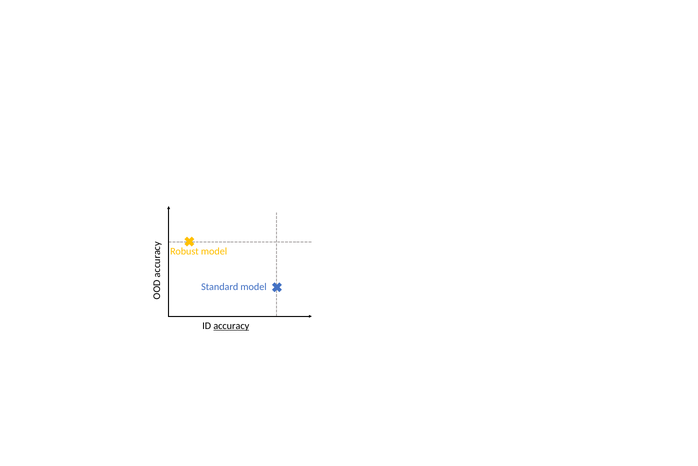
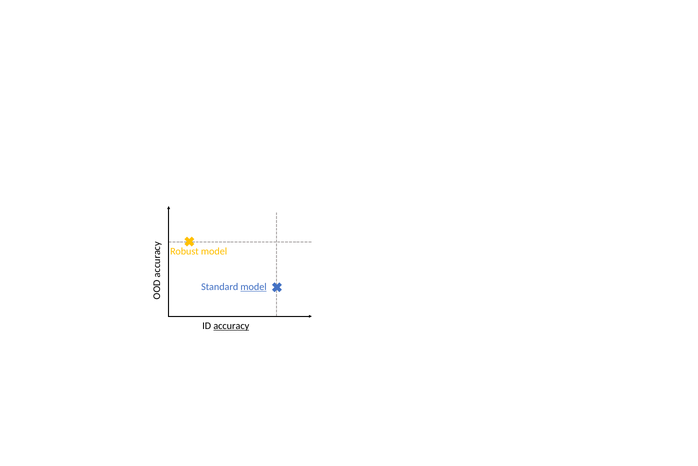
model underline: none -> present (254, 286)
